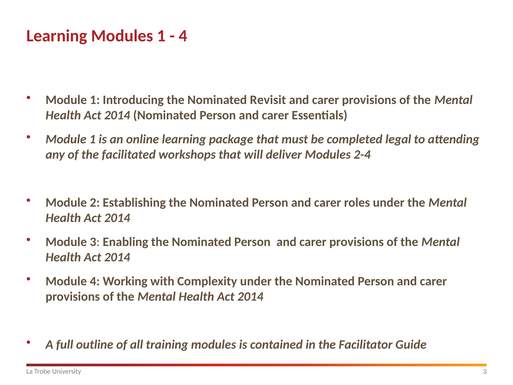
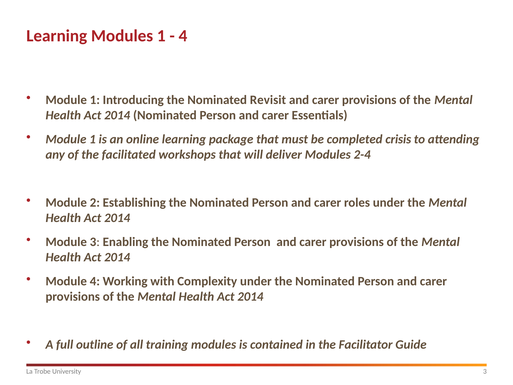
legal: legal -> crisis (398, 139)
